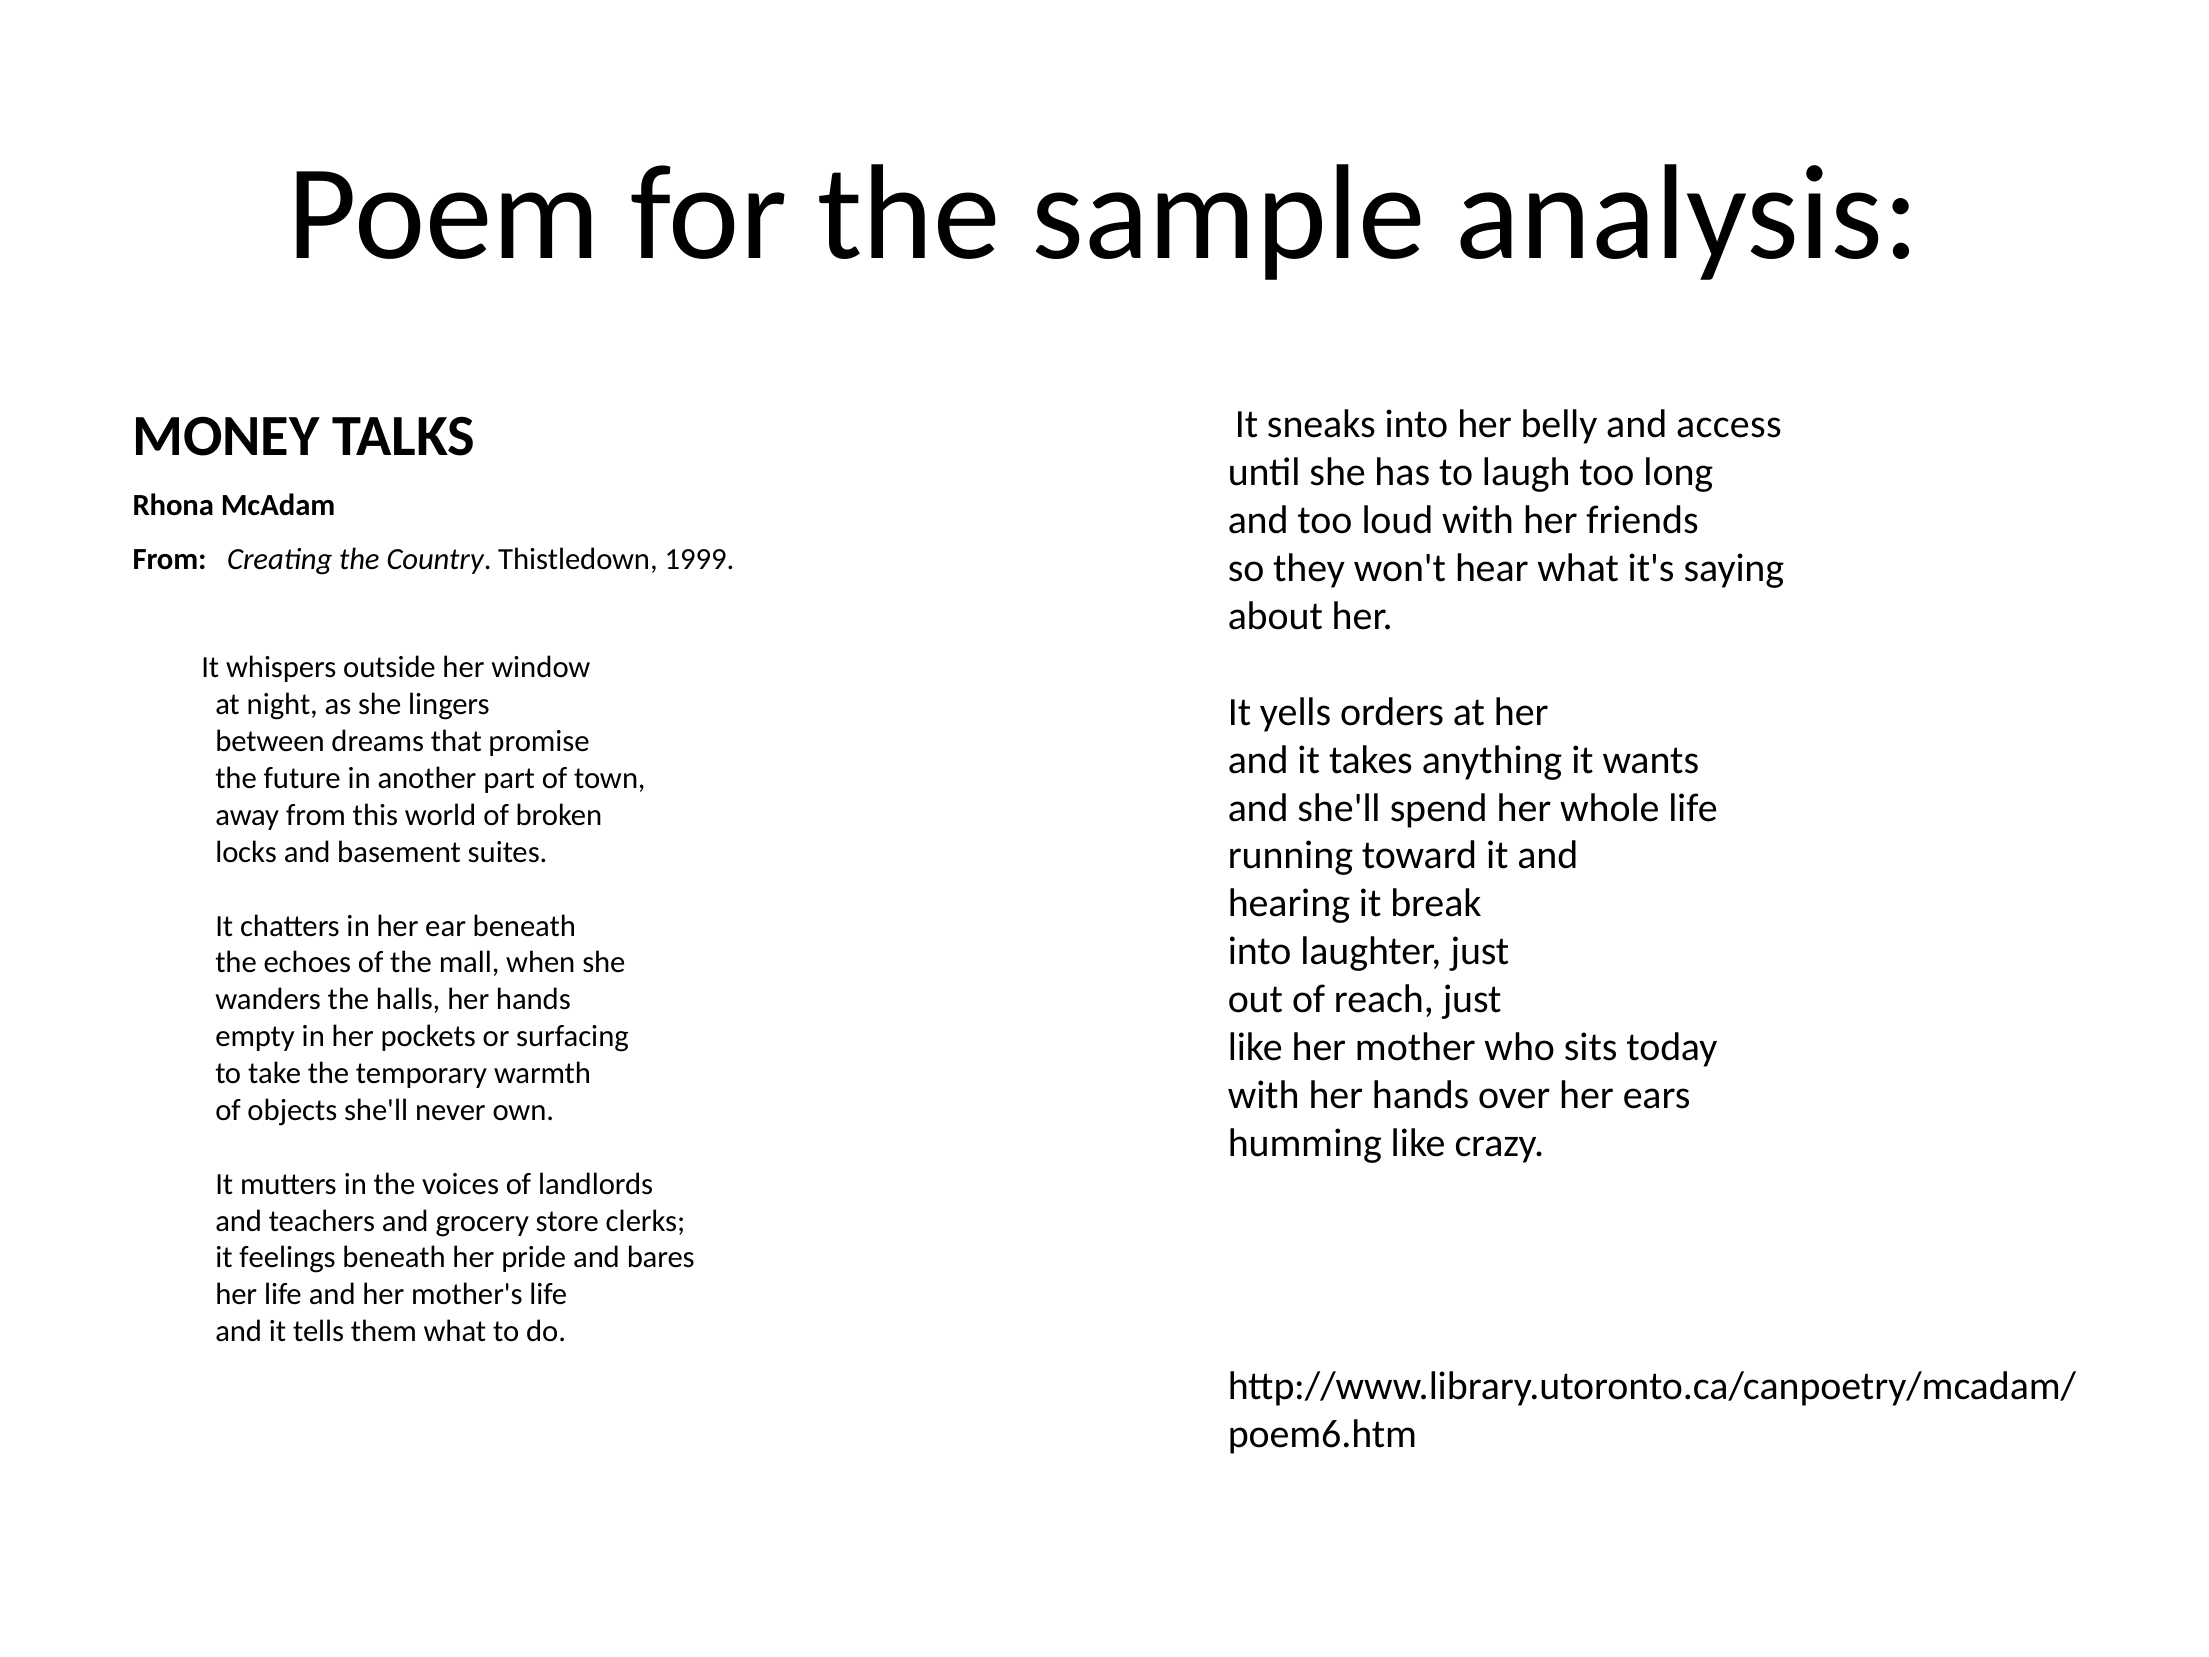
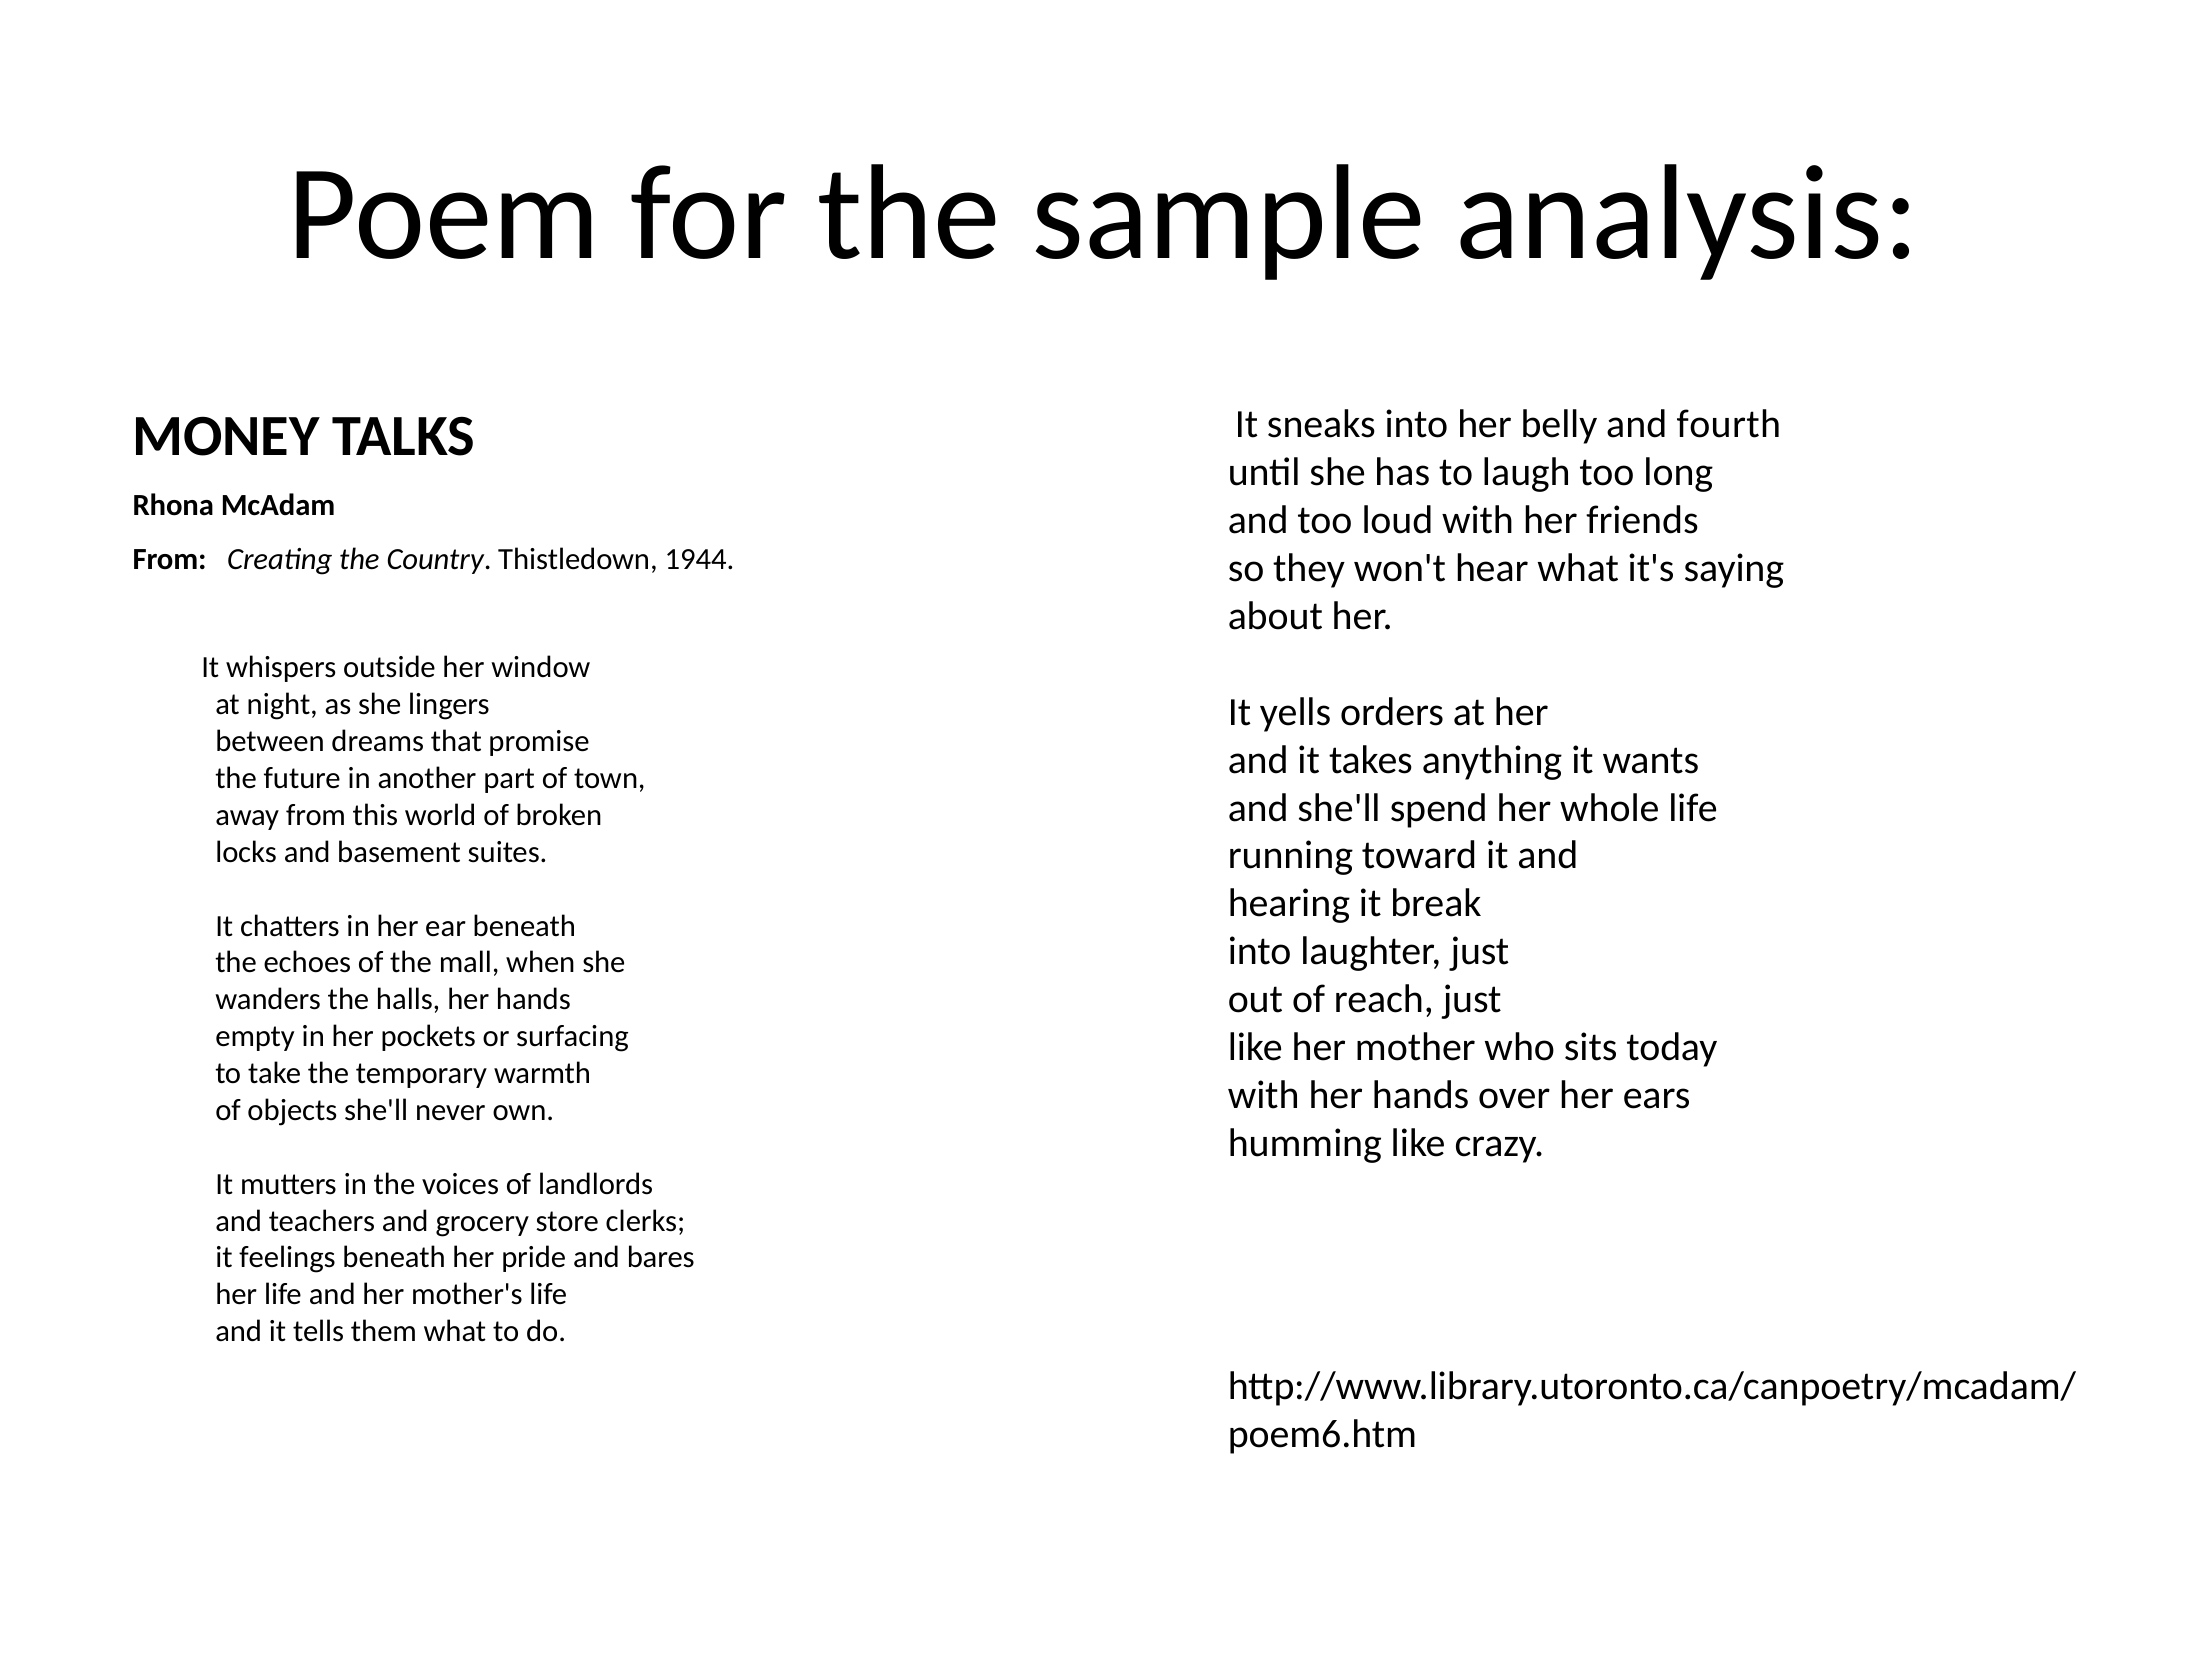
access: access -> fourth (1729, 424)
1999: 1999 -> 1944 (700, 559)
